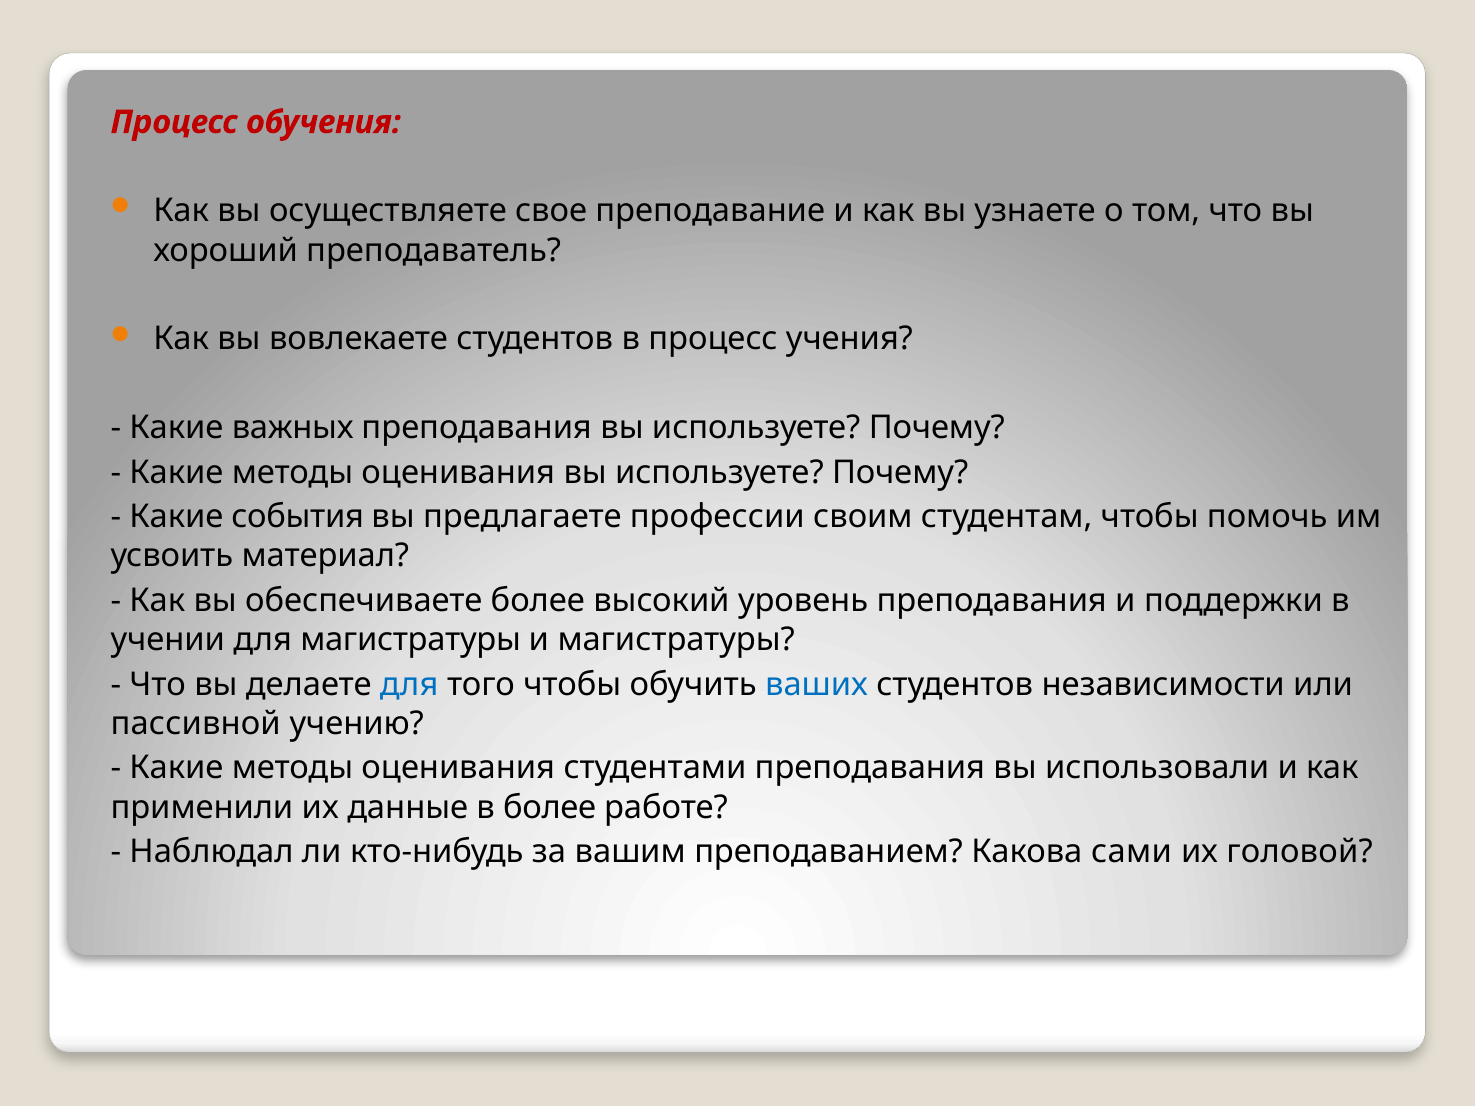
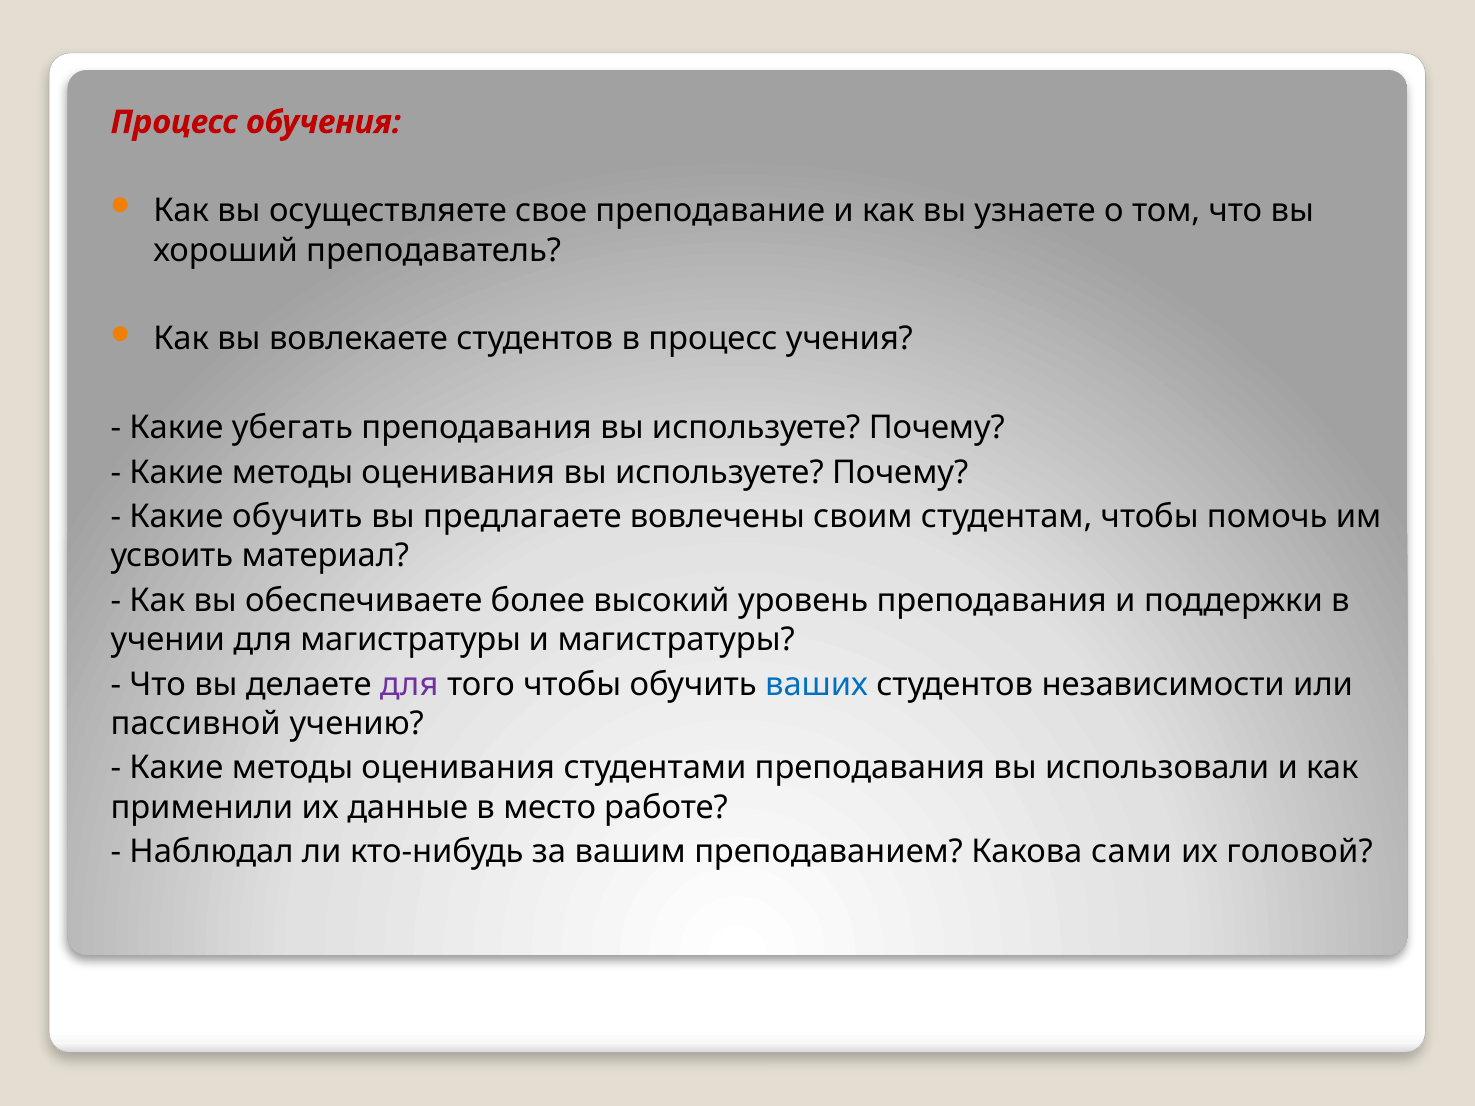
важных: важных -> убегать (292, 428)
Какие события: события -> обучить (297, 517)
профессии: профессии -> вовлечены (717, 517)
для colour: blue -> purple (409, 684)
в более: более -> место (550, 807)
